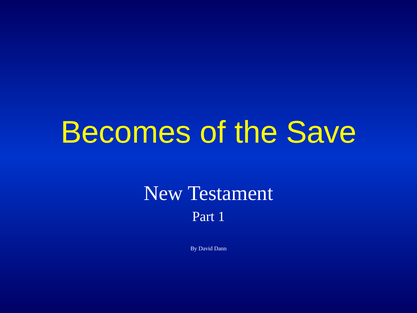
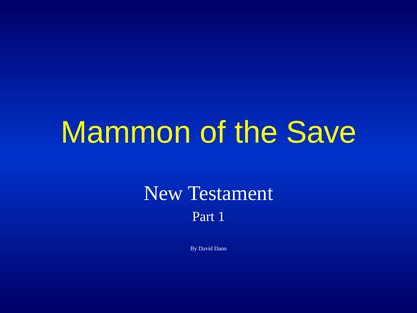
Becomes: Becomes -> Mammon (126, 132)
